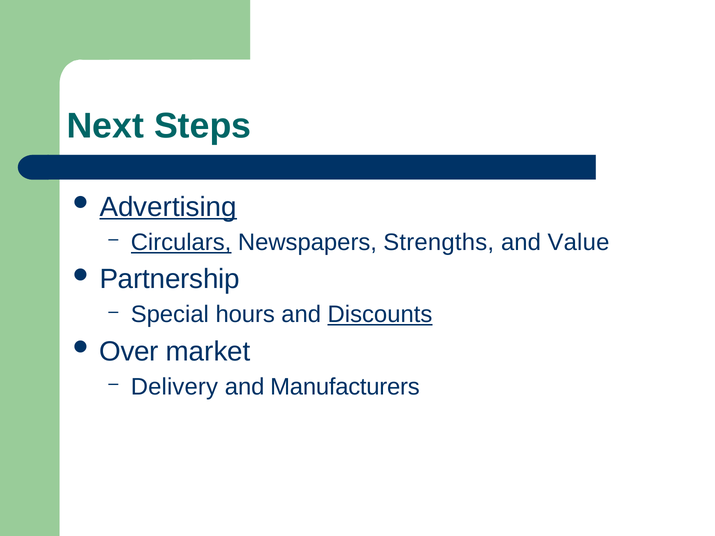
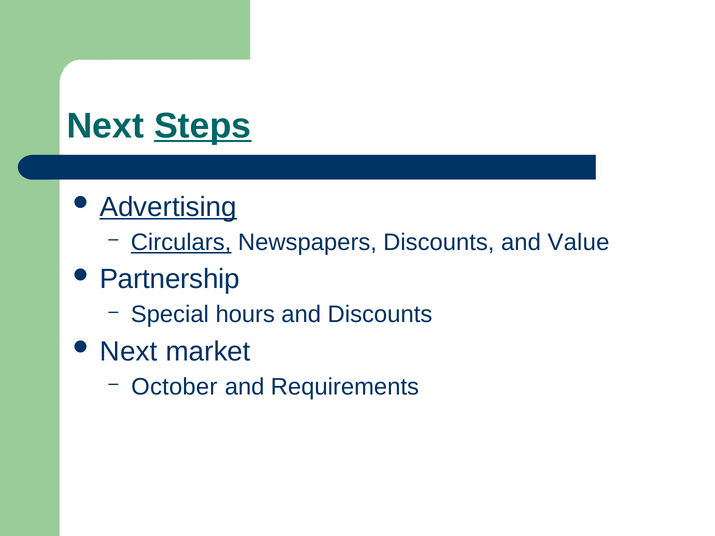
Steps underline: none -> present (203, 126)
Newspapers Strengths: Strengths -> Discounts (439, 242)
Discounts underline: present -> none (380, 315)
Over: Over -> Next (129, 352)
Delivery: Delivery -> October (174, 387)
Manufacturers: Manufacturers -> Requirements (345, 387)
